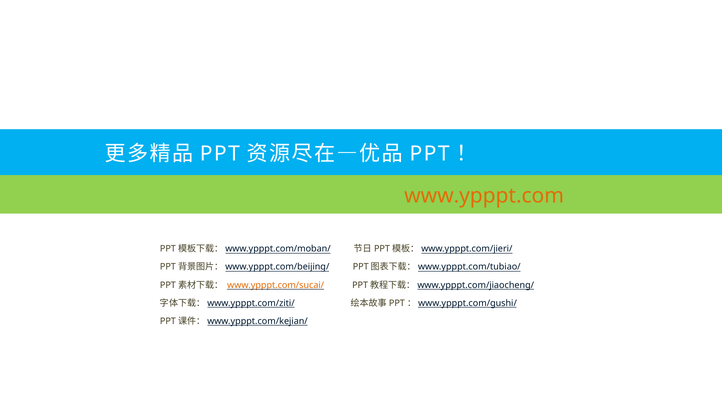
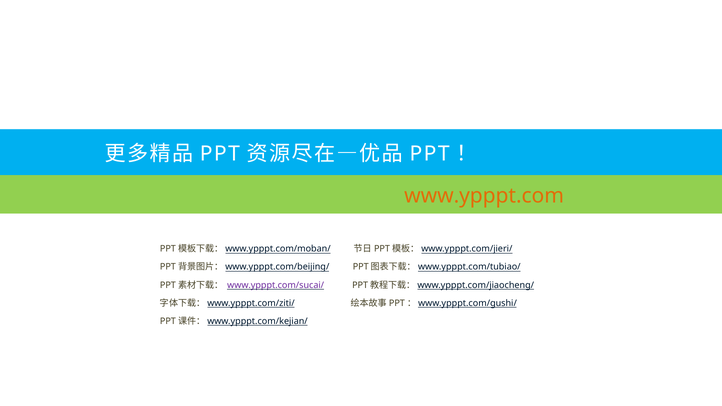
www.ypppt.com/sucai/ colour: orange -> purple (276, 285)
